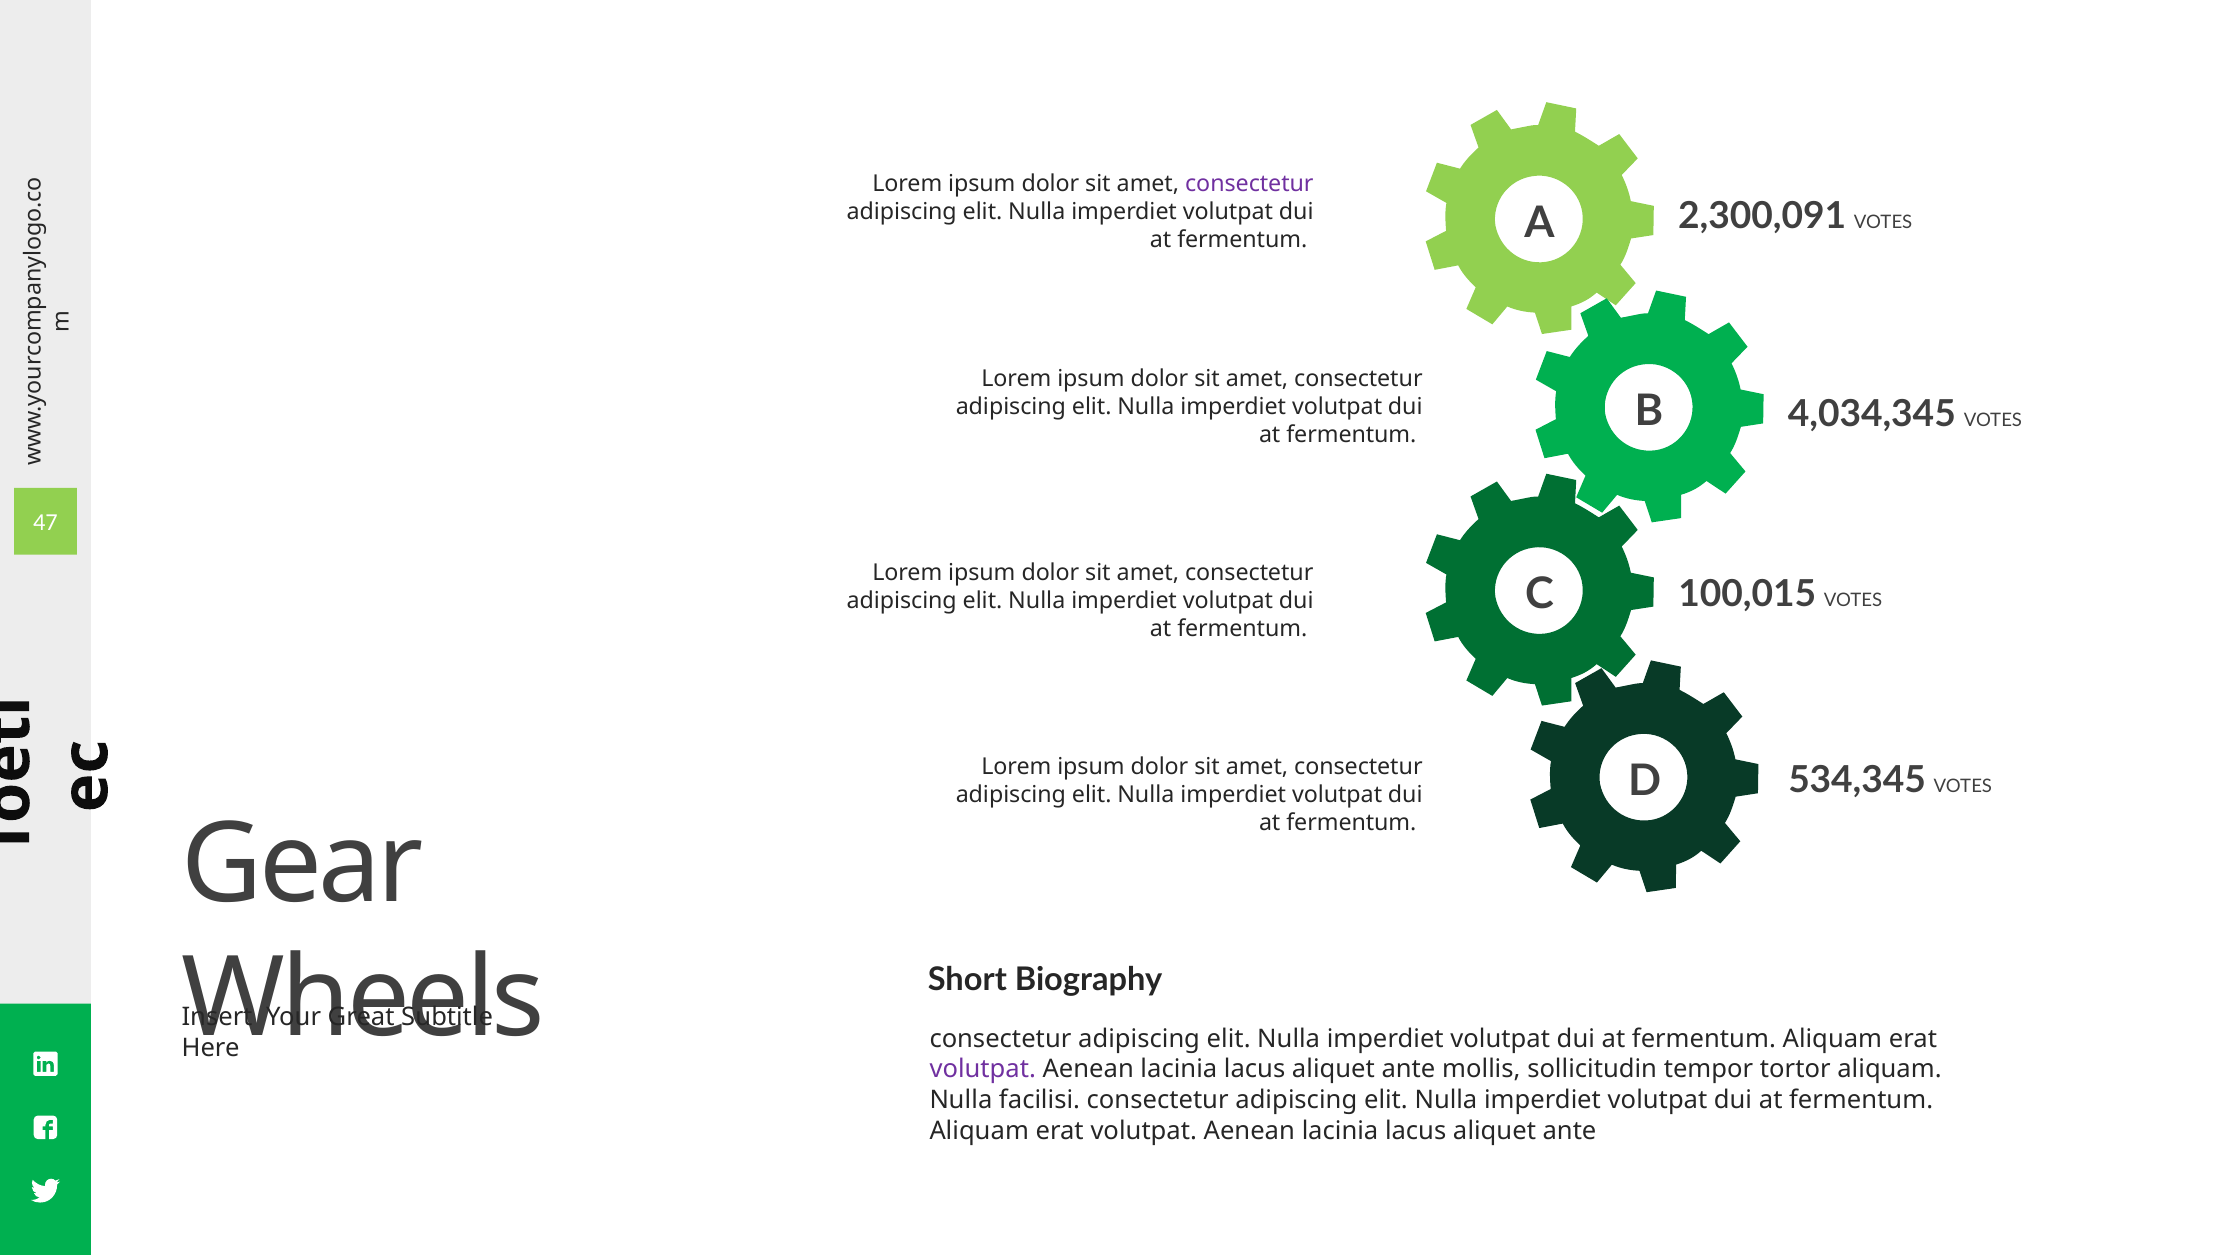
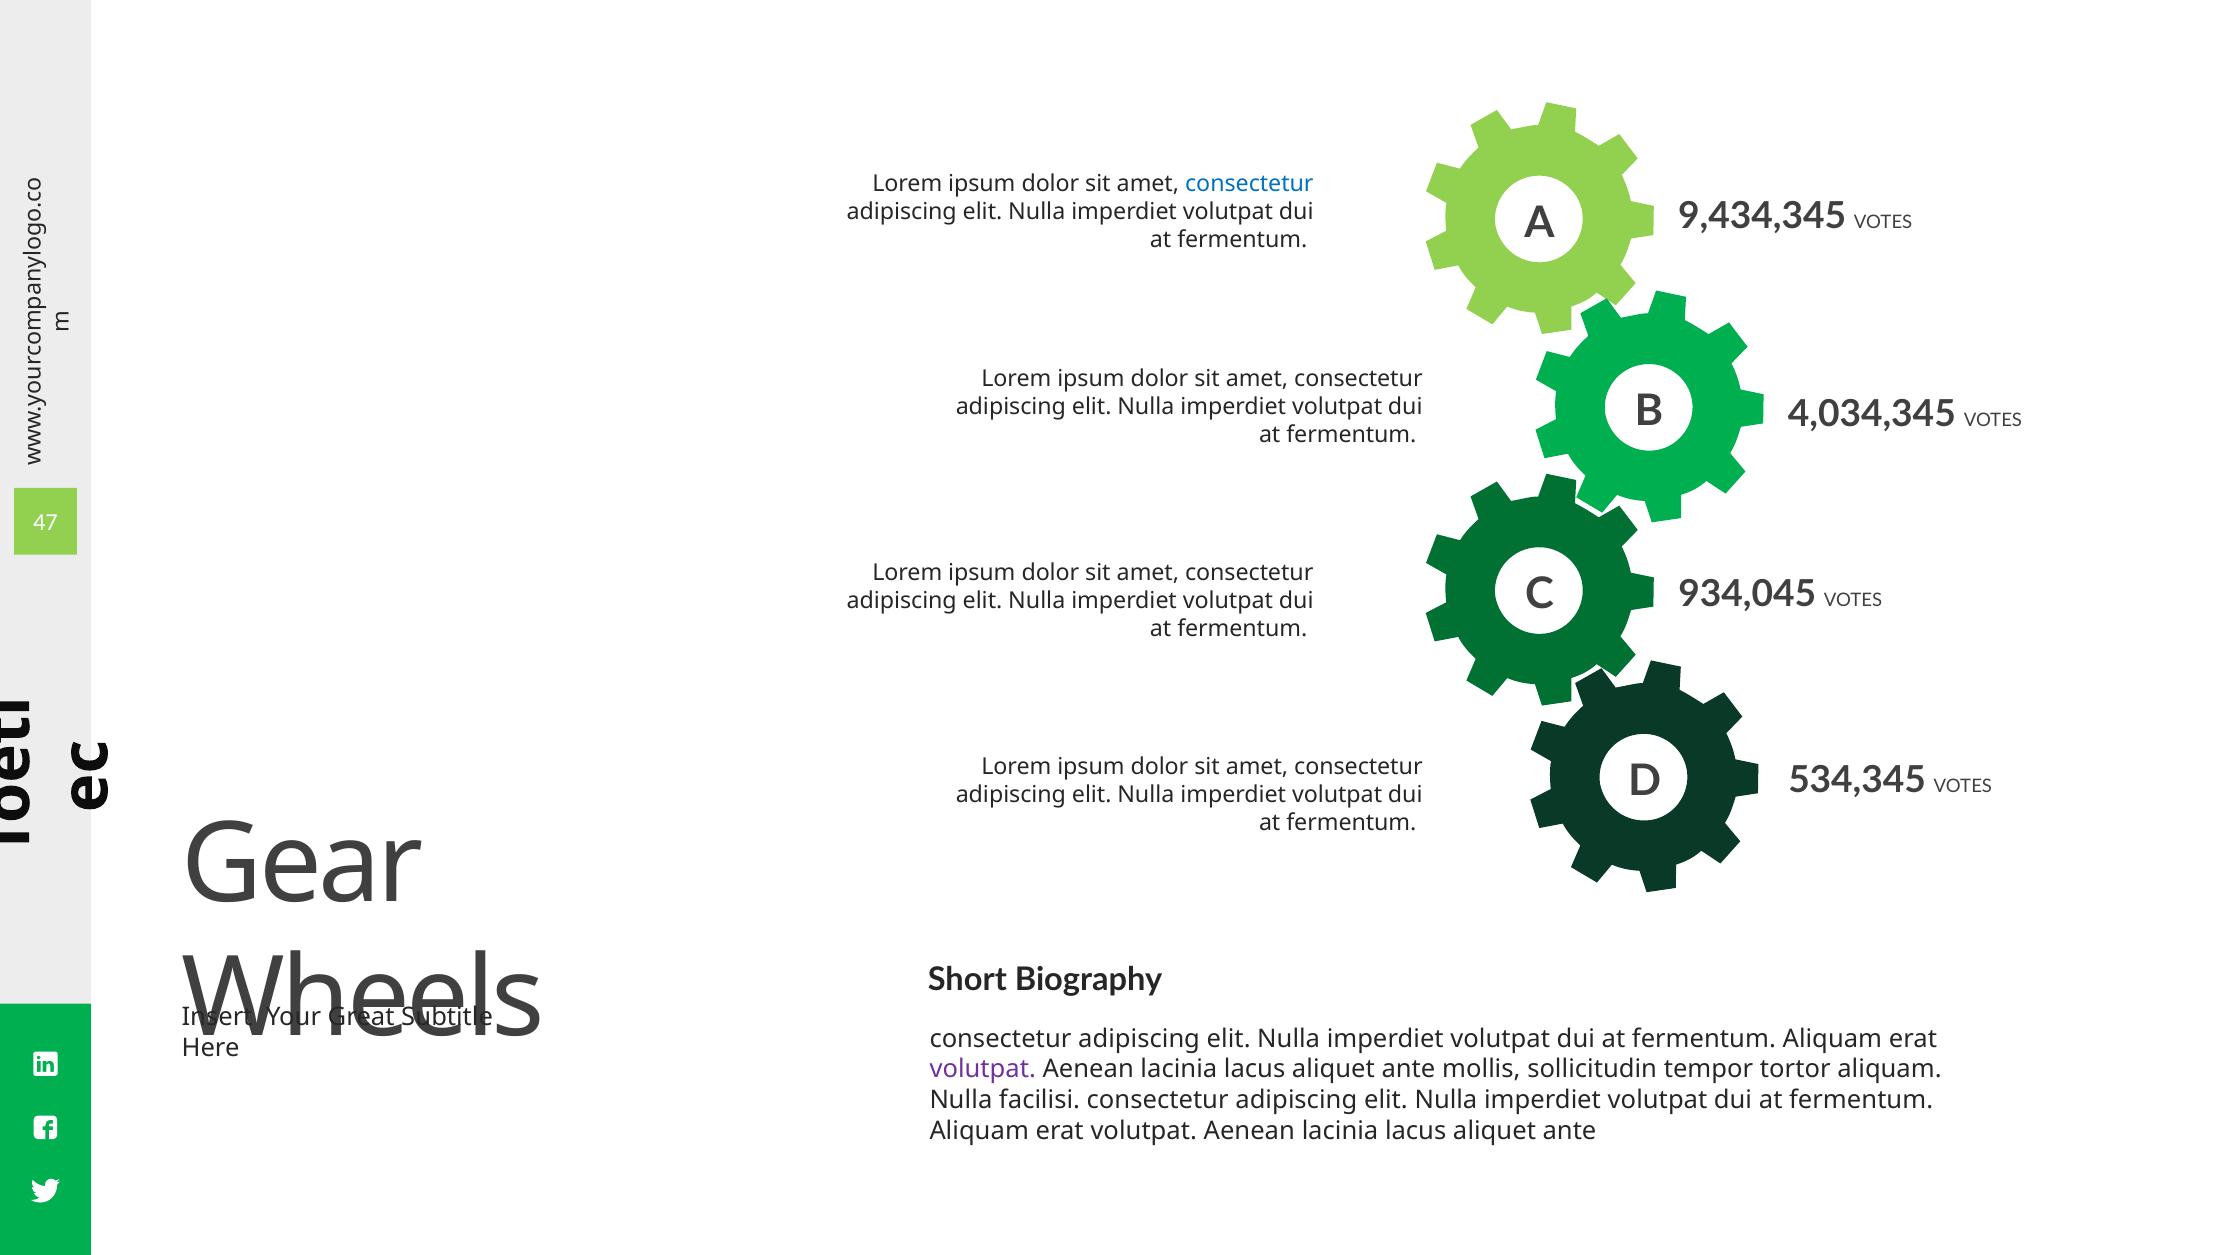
consectetur colour: purple -> blue (1249, 184)
2,300,091: 2,300,091 -> 9,434,345 (1762, 217)
100,015: 100,015 -> 934,045 (1747, 594)
